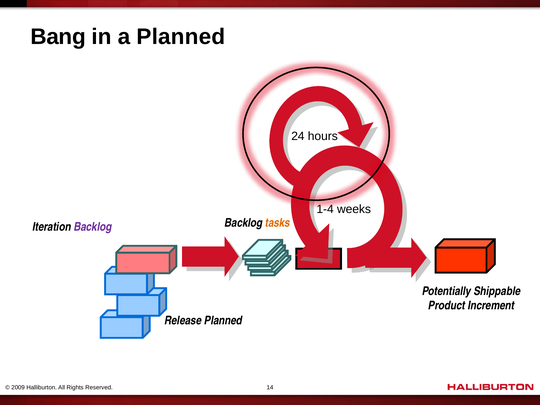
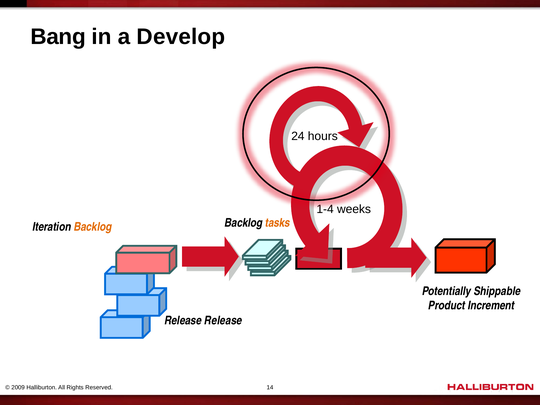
a Planned: Planned -> Develop (181, 37)
Backlog colour: purple -> orange (93, 227)
Release Planned: Planned -> Release (223, 320)
